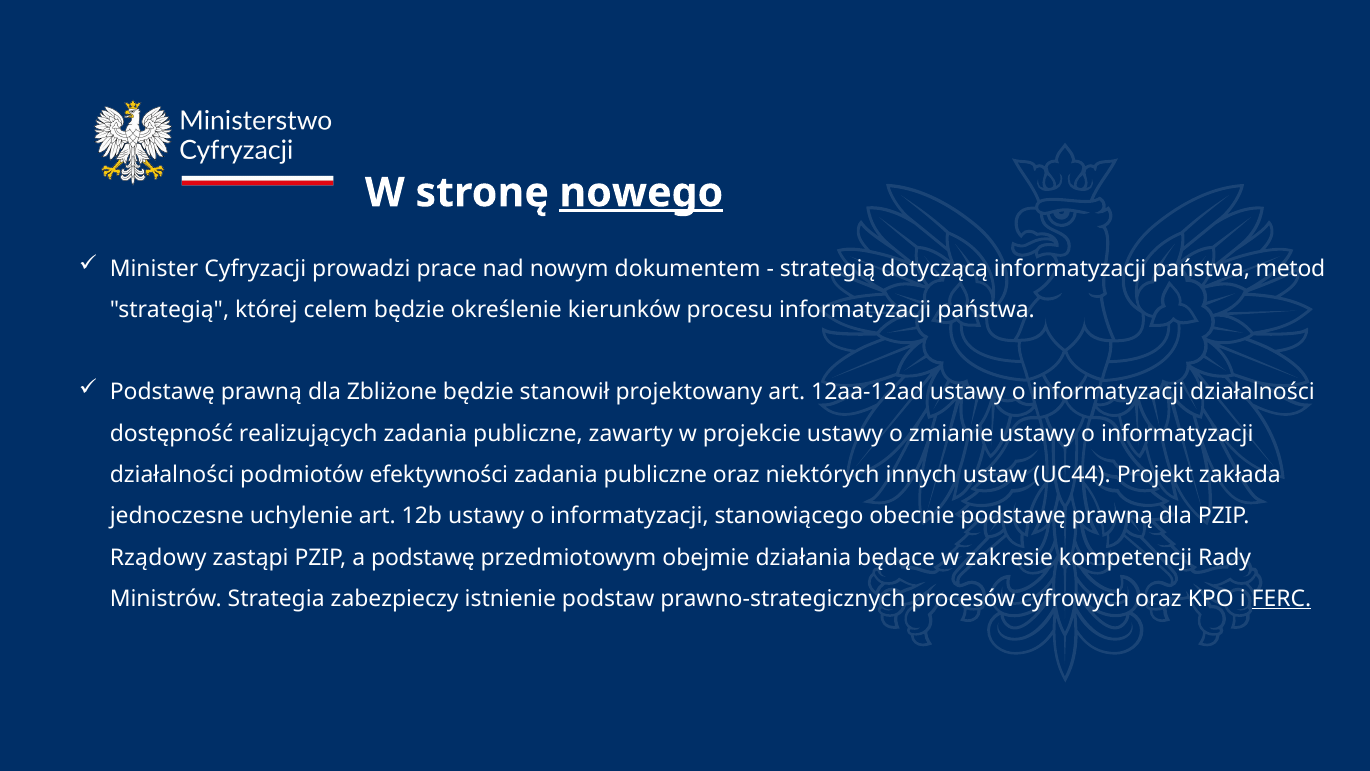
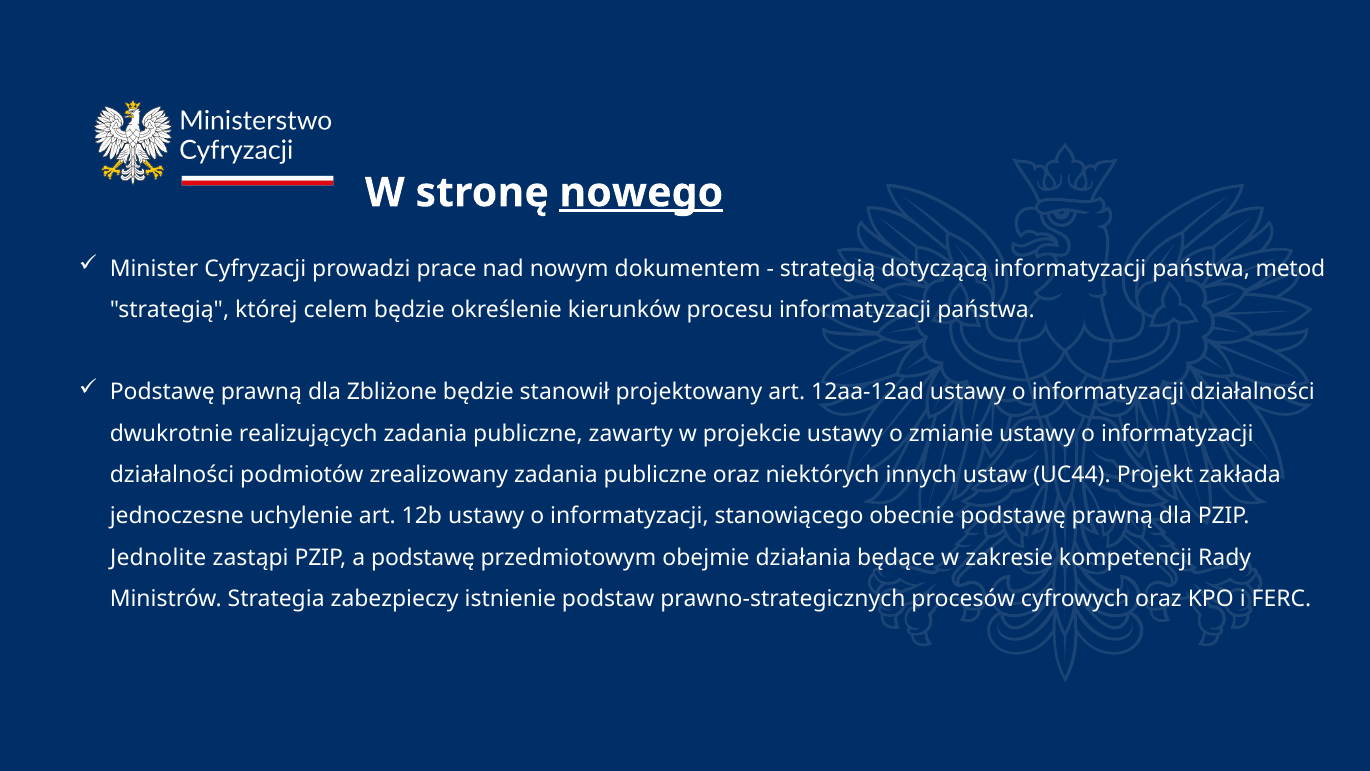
dostępność: dostępność -> dwukrotnie (171, 433)
efektywności: efektywności -> zrealizowany (439, 475)
Rządowy: Rządowy -> Jednolite (158, 557)
FERC underline: present -> none (1282, 599)
